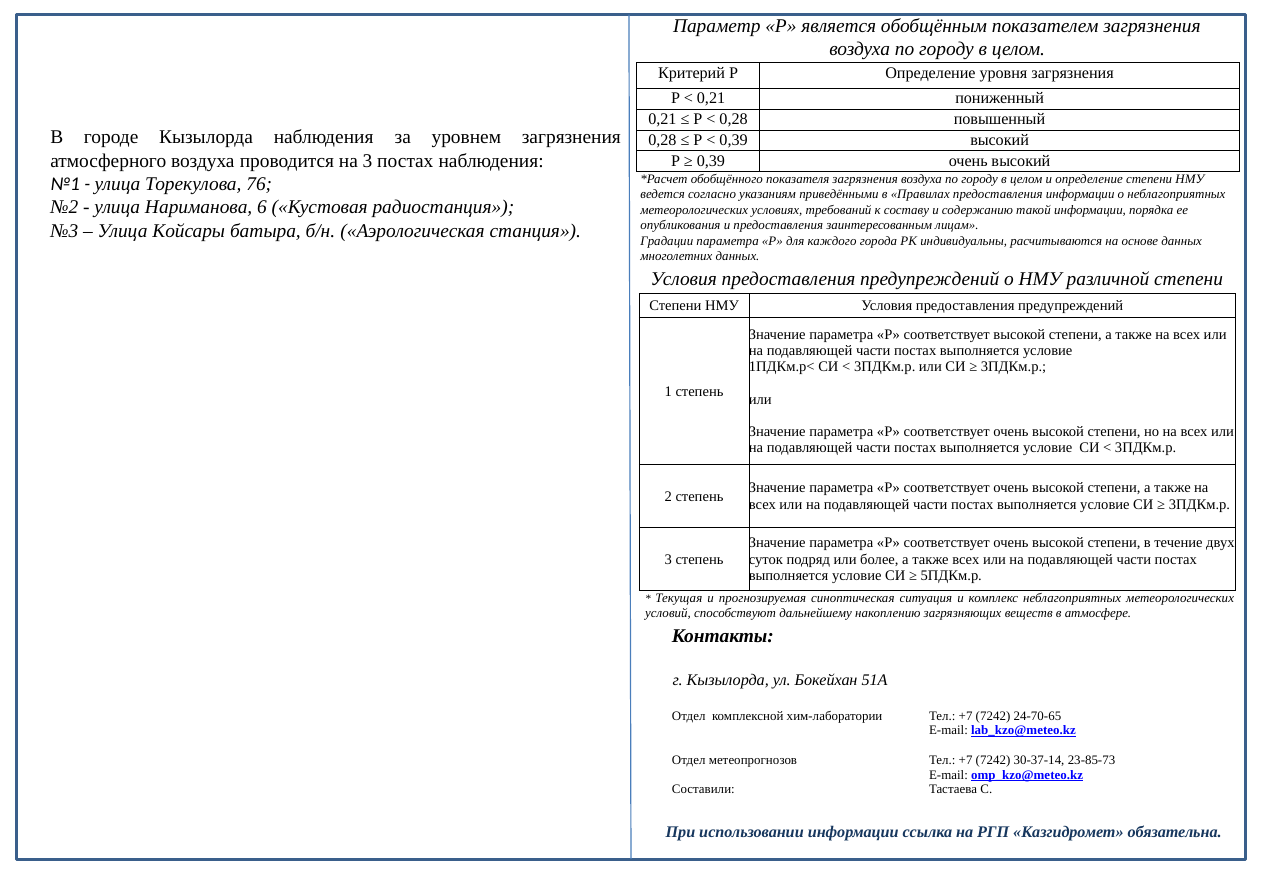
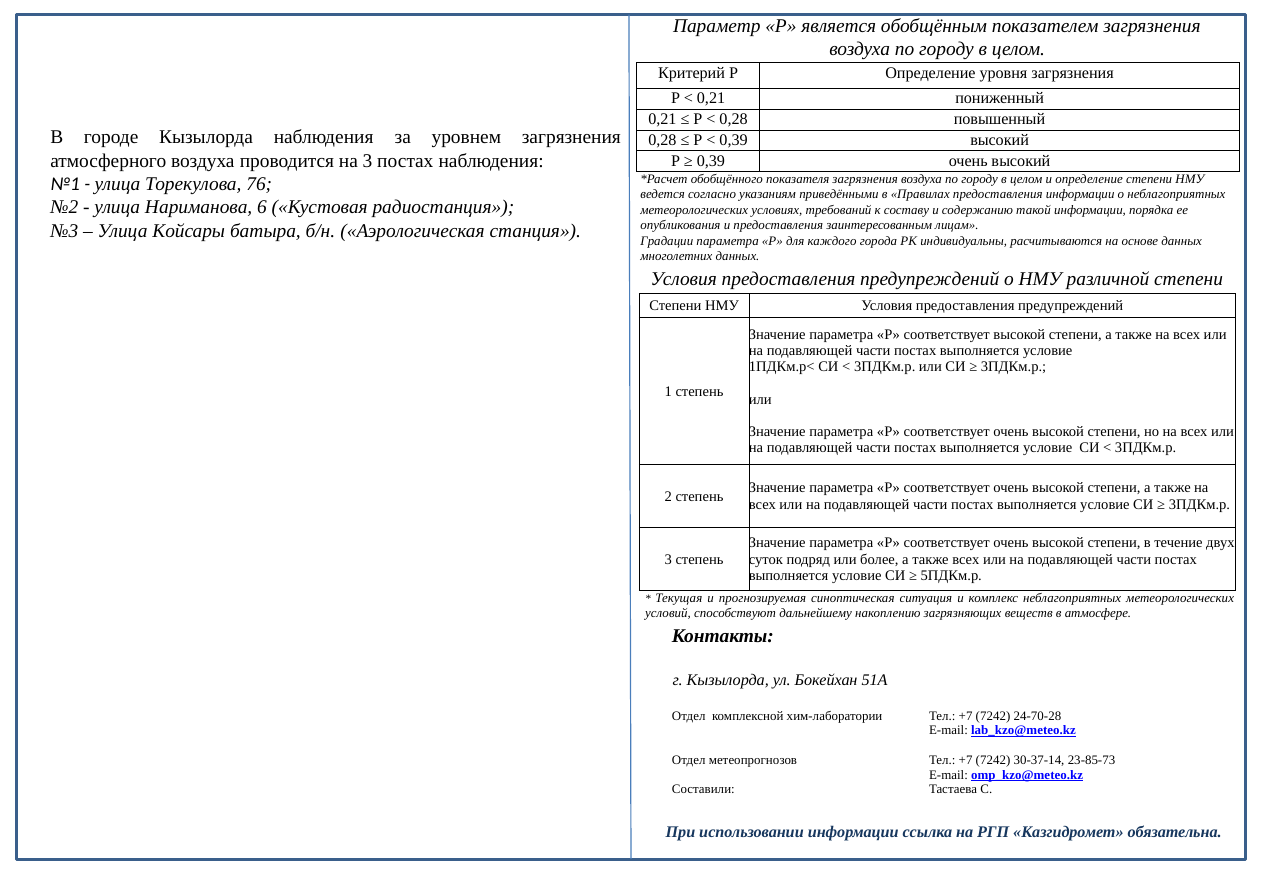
24-70-65: 24-70-65 -> 24-70-28 (1037, 716)
